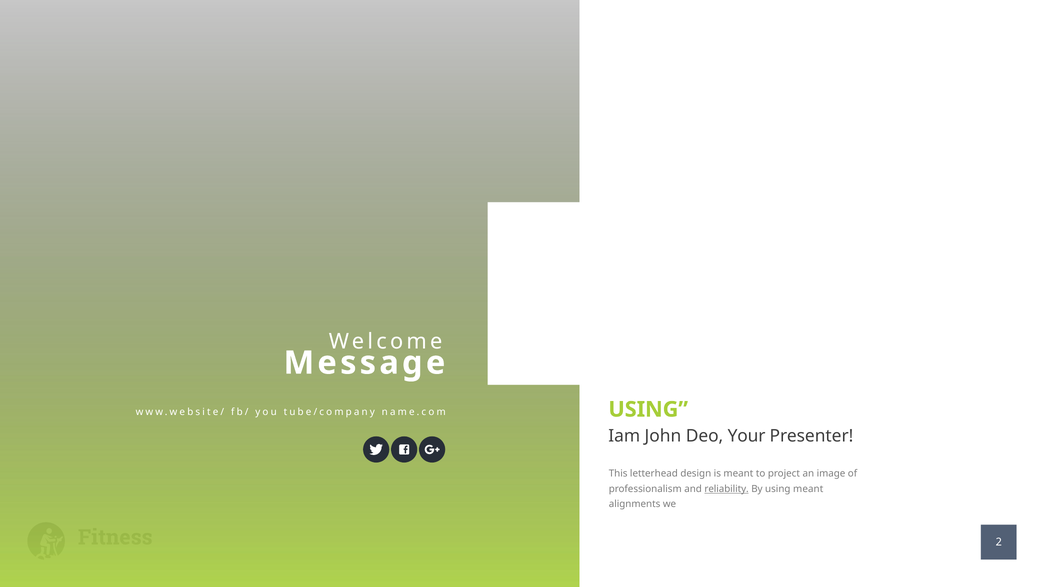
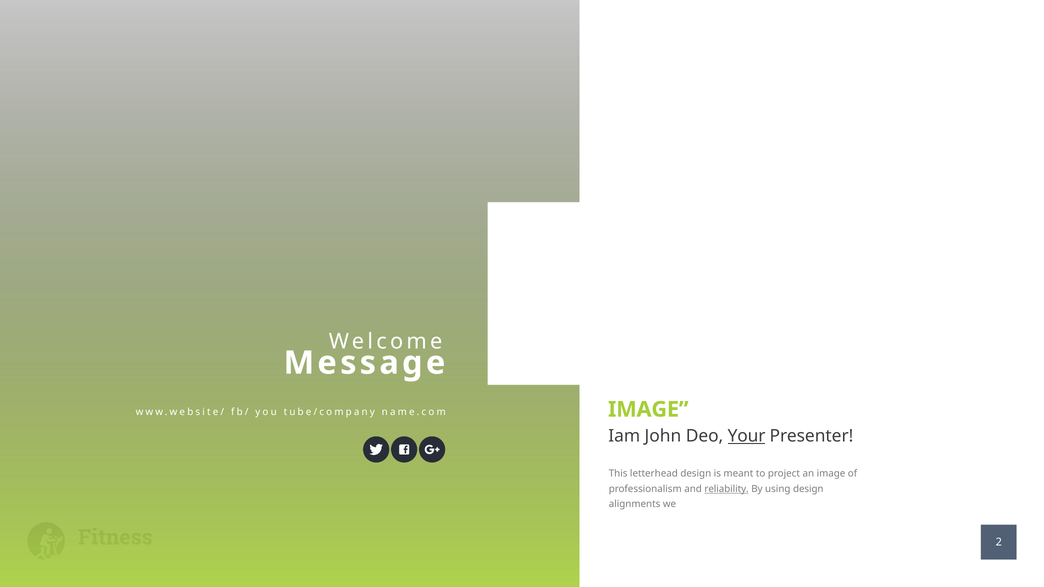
USING: USING -> IMAGE (648, 410)
Your underline: none -> present (747, 436)
using meant: meant -> design (808, 489)
